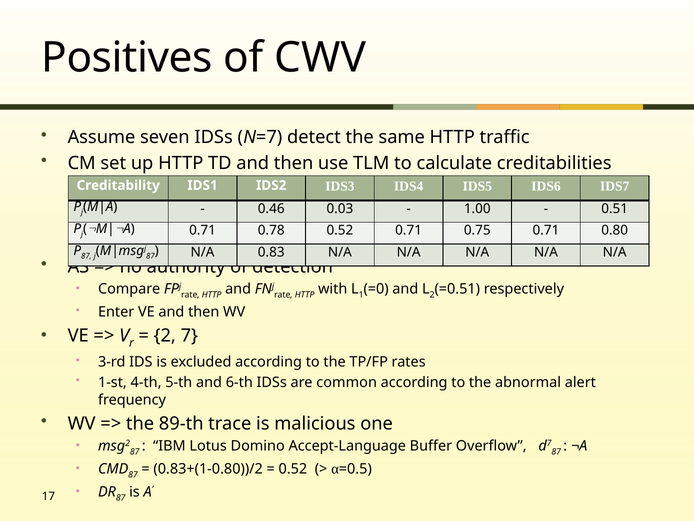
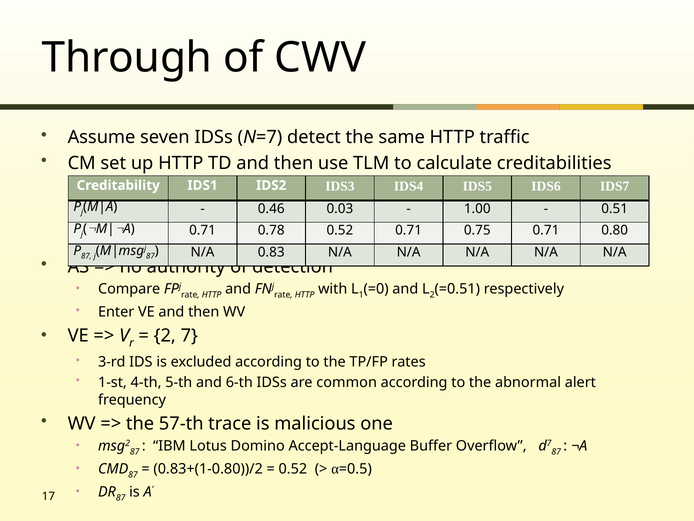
Positives: Positives -> Through (127, 58)
89-th: 89-th -> 57-th (181, 423)
